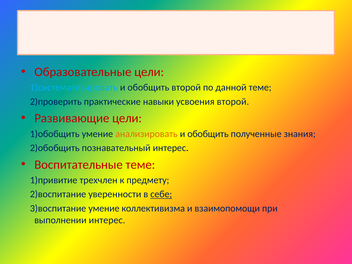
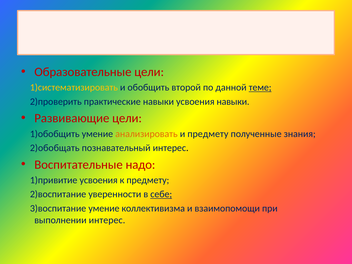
1)систематизировать colour: light blue -> yellow (74, 88)
теме underline: none -> present (260, 88)
усвоения второй: второй -> навыки (233, 102)
обобщить: обобщить -> предмету (208, 134)
2)обобщить: 2)обобщить -> 2)обобщать (55, 148)
Воспитательные теме: теме -> надо (140, 165)
1)привитие трехчлен: трехчлен -> усвоения (99, 180)
